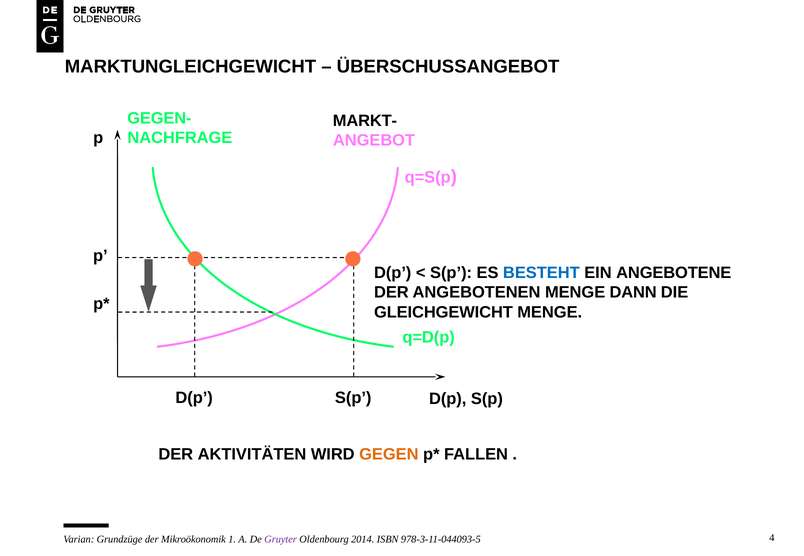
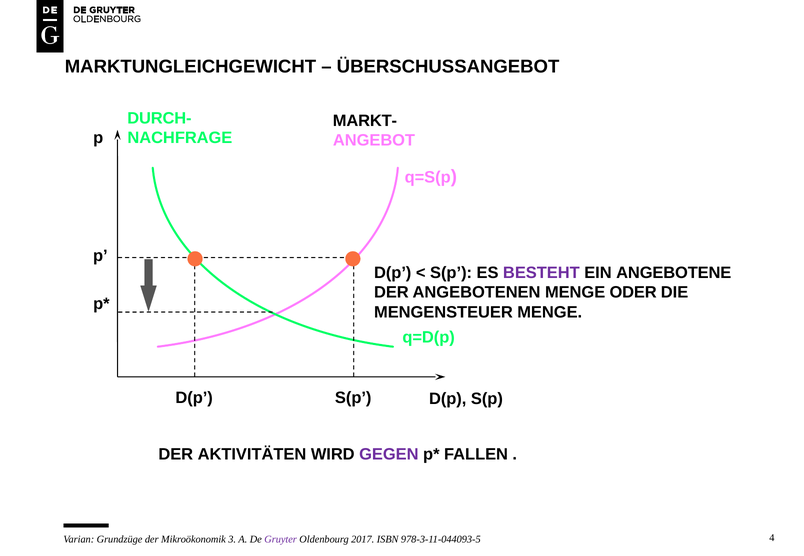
GEGEN-: GEGEN- -> DURCH- (159, 118)
BESTEHT colour: blue -> purple (541, 273)
DANN: DANN -> ODER (633, 293)
GLEICHGEWICHT: GLEICHGEWICHT -> MENGENSTEUER (443, 313)
GEGEN colour: orange -> purple (389, 455)
1: 1 -> 3 (232, 540)
2014: 2014 -> 2017 (363, 540)
